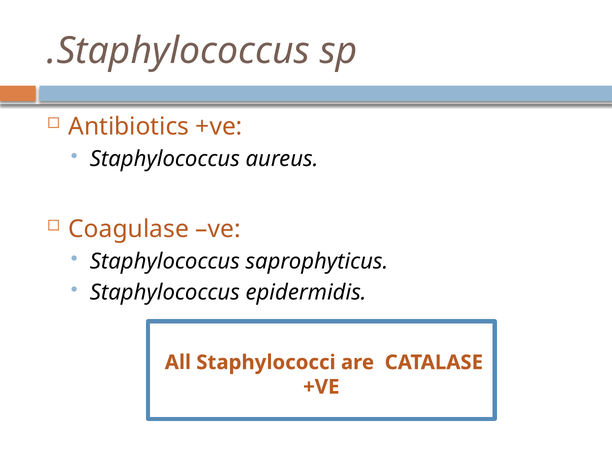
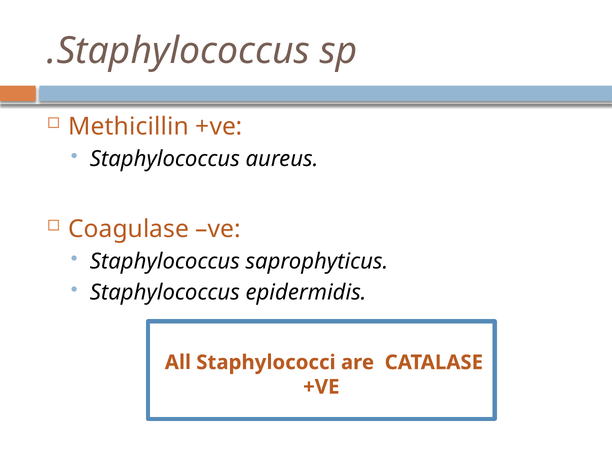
Antibiotics: Antibiotics -> Methicillin (129, 127)
